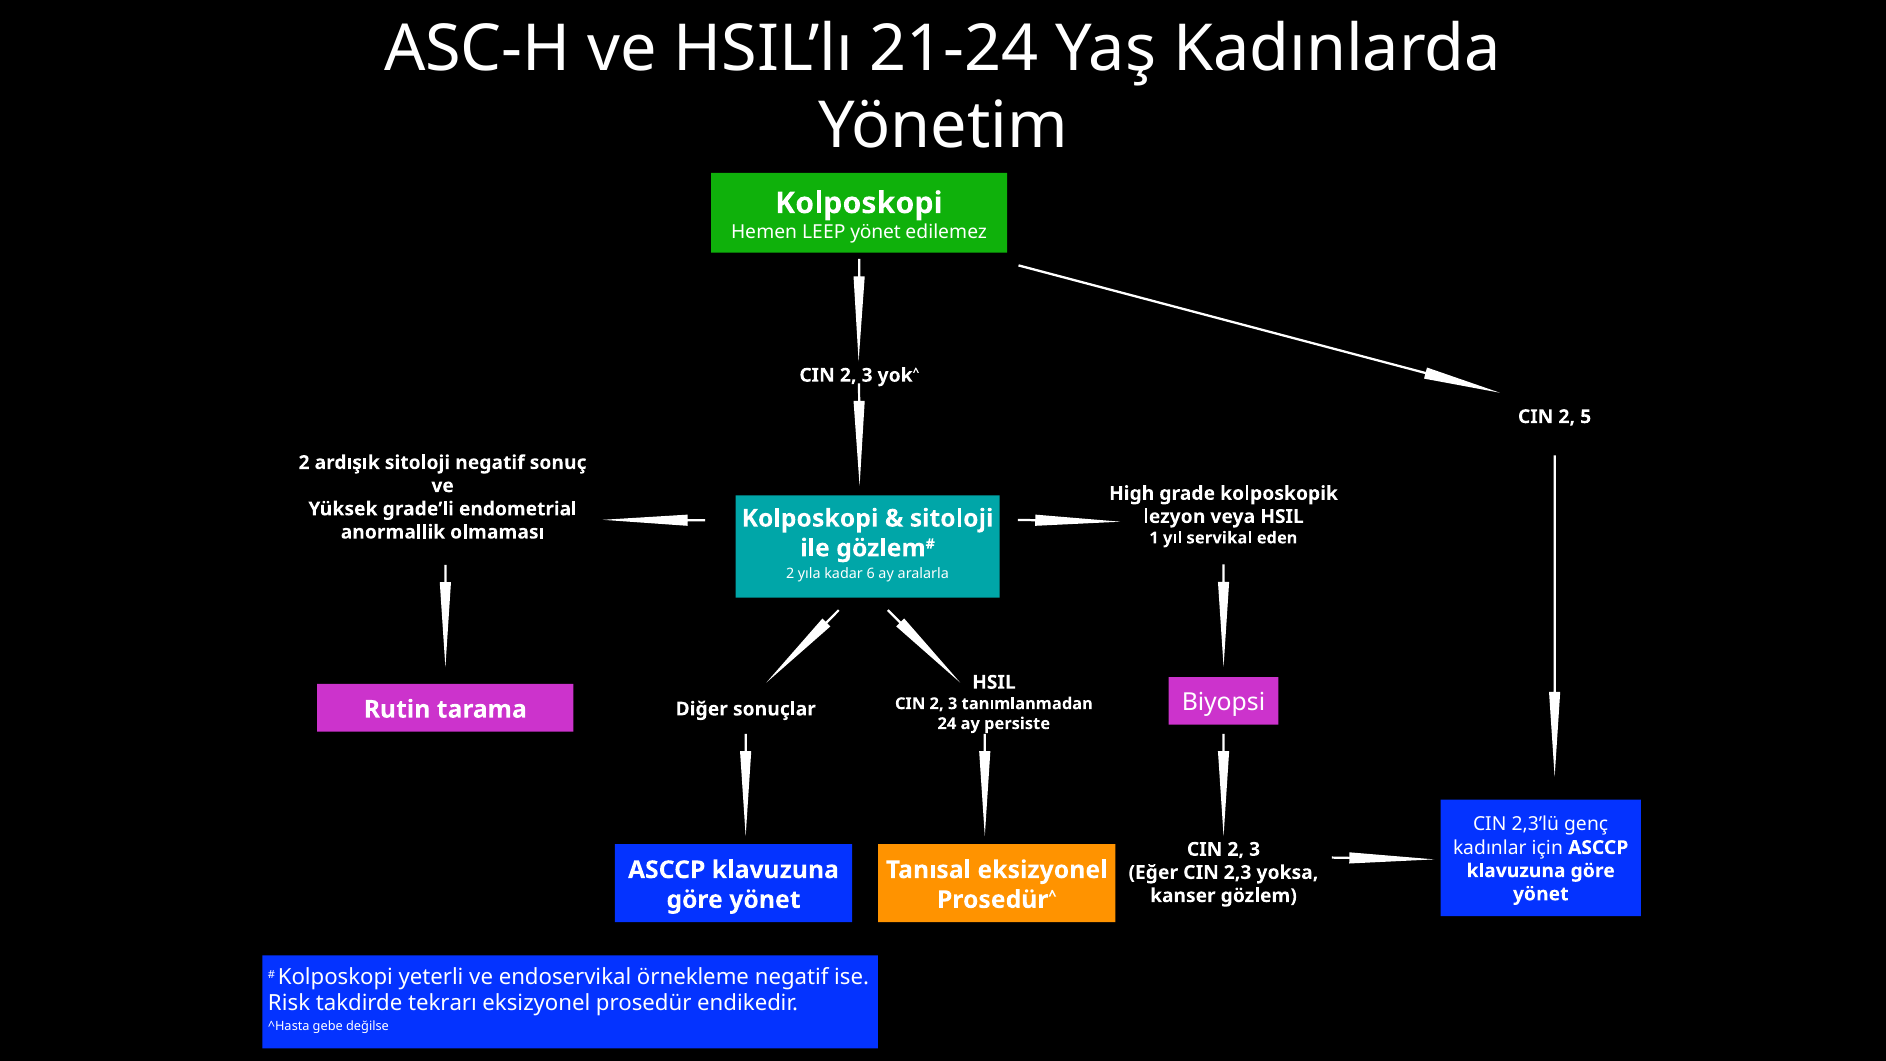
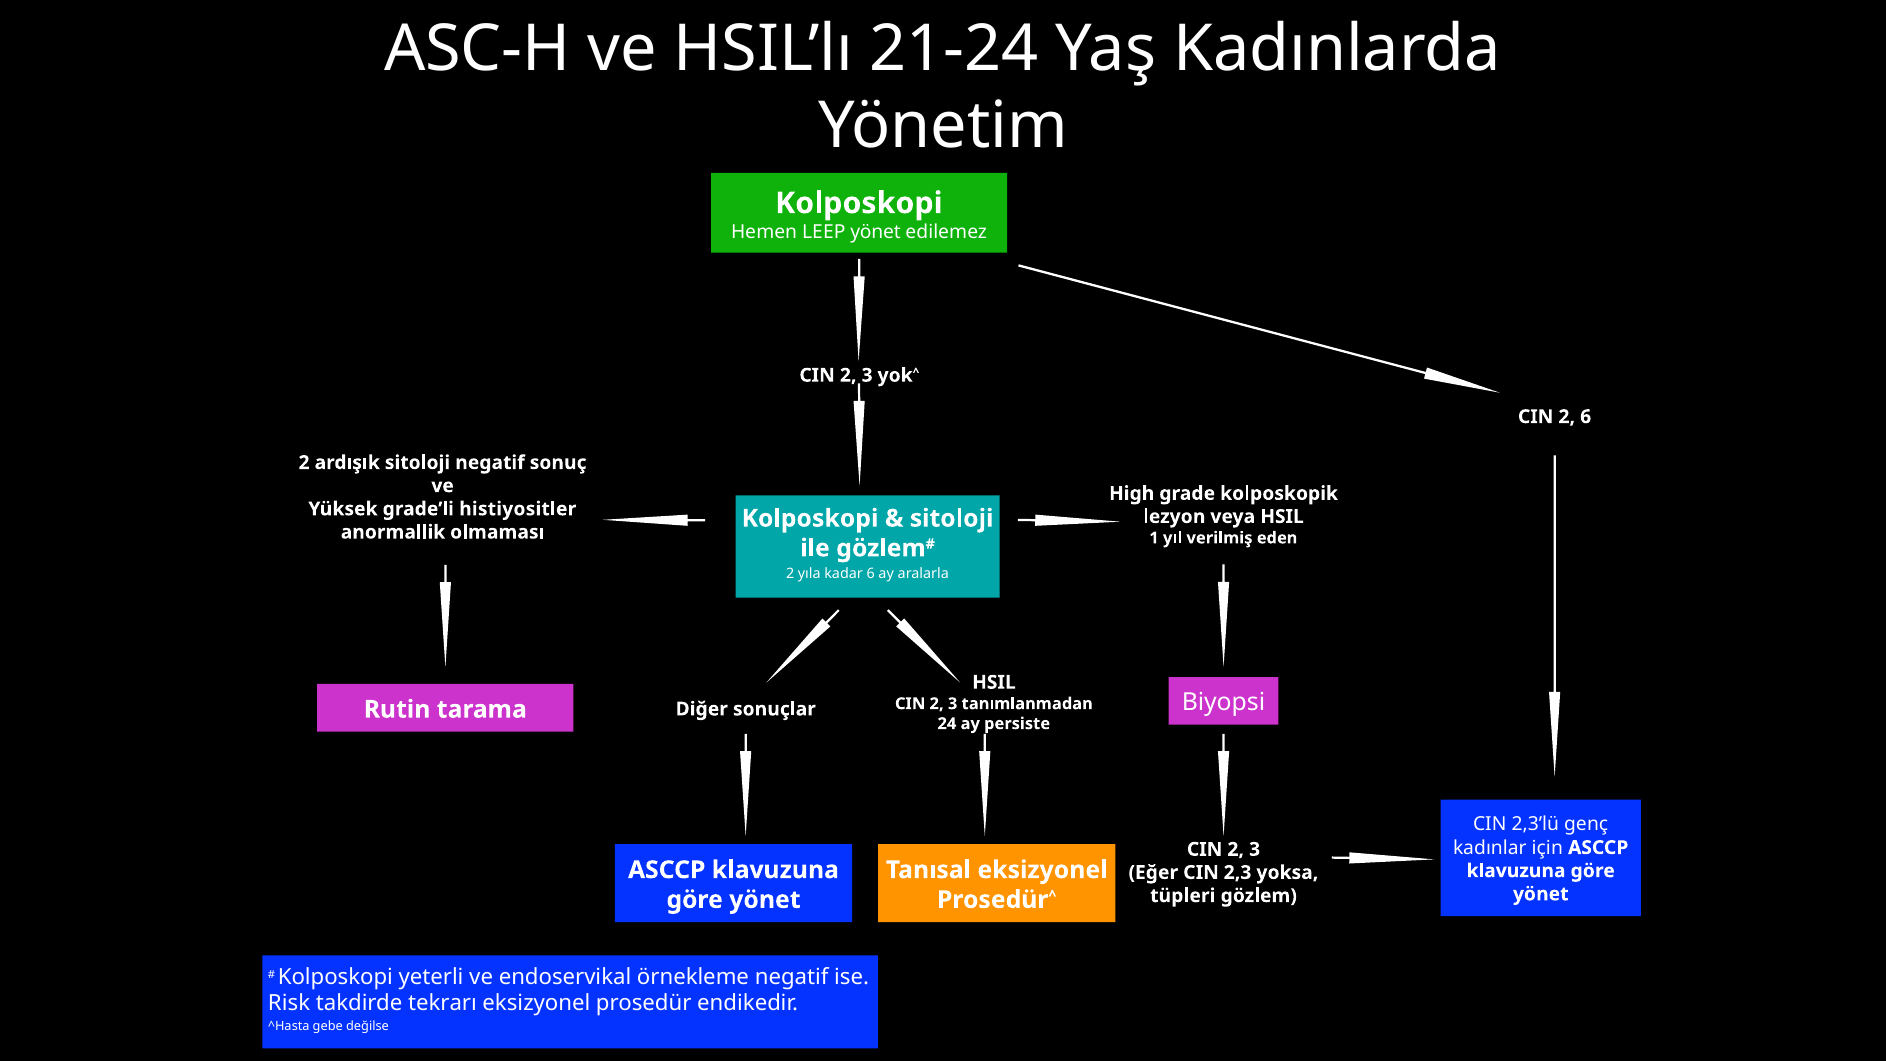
2 5: 5 -> 6 (1586, 417)
endometrial: endometrial -> histiyositler (518, 509)
servikal: servikal -> verilmiş (1219, 538)
kanser: kanser -> tüpleri (1183, 896)
